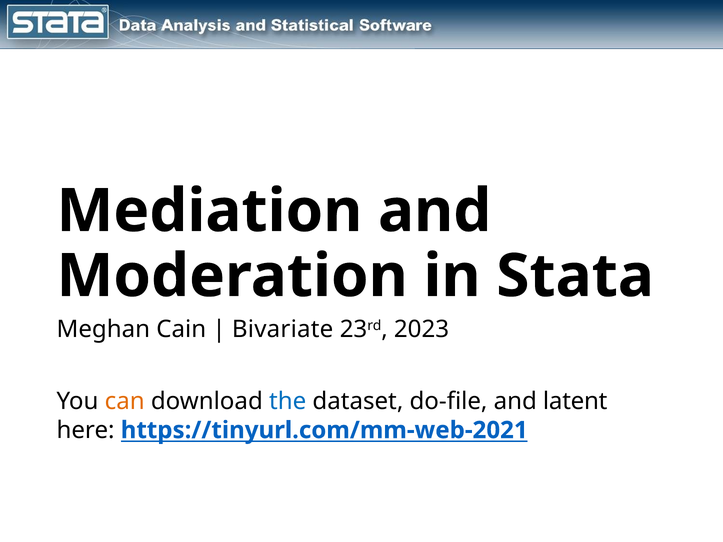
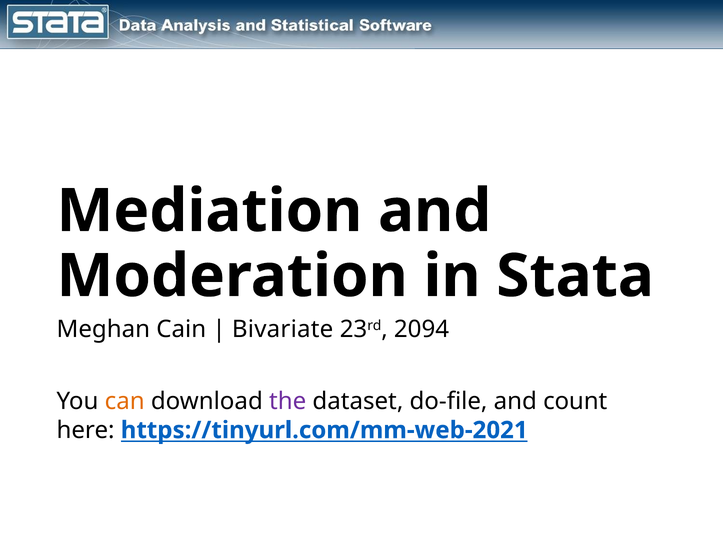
2023: 2023 -> 2094 (422, 329)
the colour: blue -> purple (288, 402)
latent: latent -> count (575, 402)
